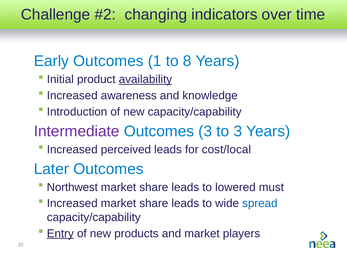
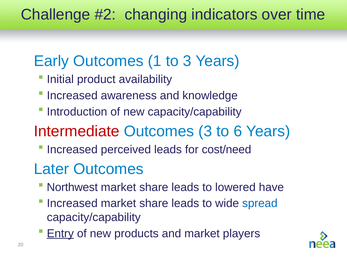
to 8: 8 -> 3 (187, 61)
availability underline: present -> none (145, 79)
Intermediate colour: purple -> red (77, 131)
to 3: 3 -> 6 (238, 131)
cost/local: cost/local -> cost/need (227, 150)
must: must -> have (271, 187)
